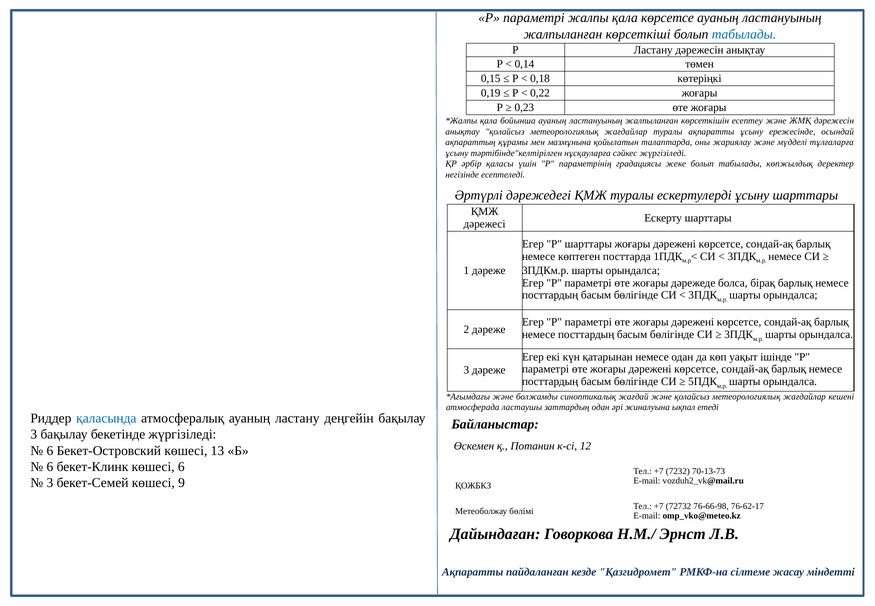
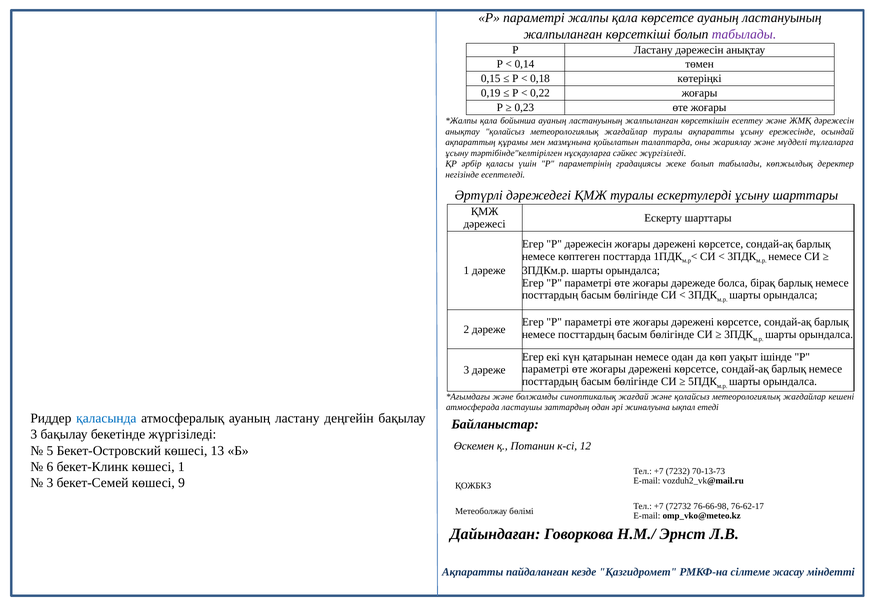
табылады colour: blue -> purple (744, 34)
Р шарттары: шарттары -> дәрежесін (588, 244)
6: 6 -> 5 (50, 450)
көшесі 6: 6 -> 1 (181, 467)
